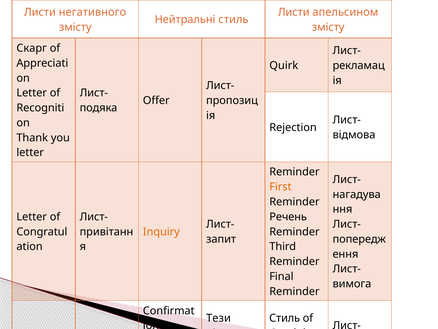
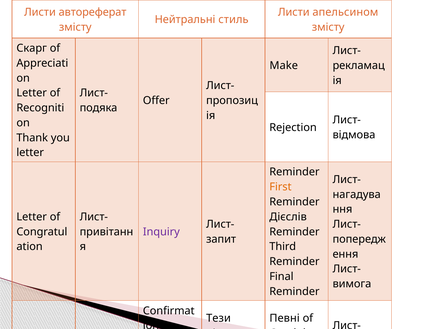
негативного: негативного -> автореферат (93, 12)
Quirk: Quirk -> Make (284, 65)
Речень: Речень -> Дієслів (288, 216)
Inquiry colour: orange -> purple (161, 231)
Стиль: Стиль -> Певні (285, 318)
